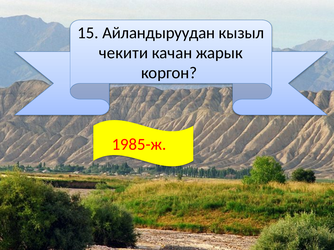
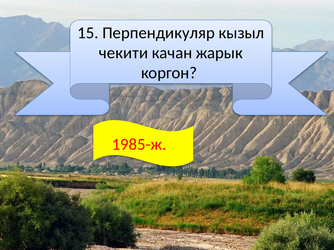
Айландыруудан: Айландыруудан -> Перпендикуляр (159, 33)
